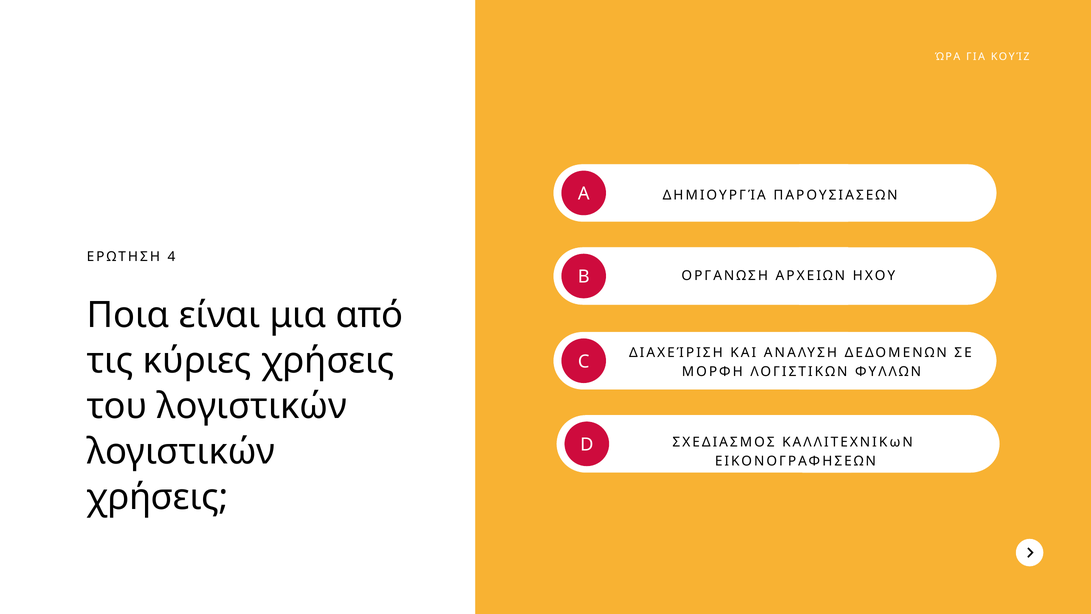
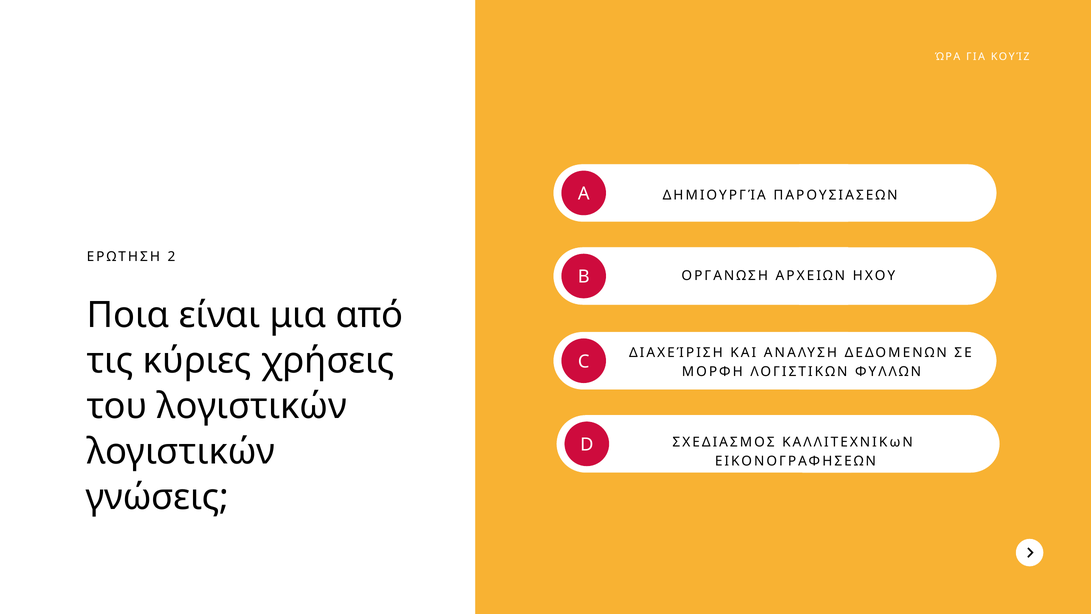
4: 4 -> 2 (171, 257)
χρήσεις: χρήσεις -> γνώσεις (157, 497)
